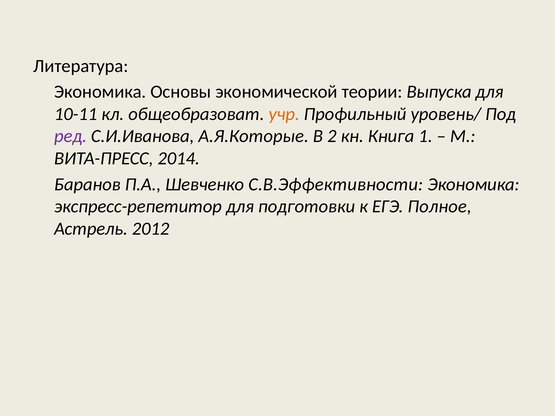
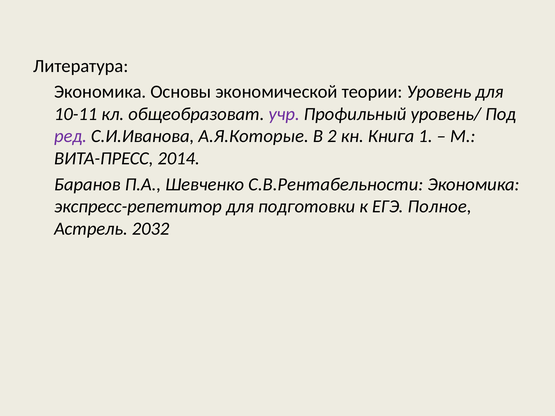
Выпуска: Выпуска -> Уровень (439, 92)
учр colour: orange -> purple (284, 114)
С.В.Эффективности: С.В.Эффективности -> С.В.Рентабельности (336, 184)
2012: 2012 -> 2032 (151, 229)
